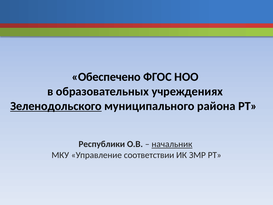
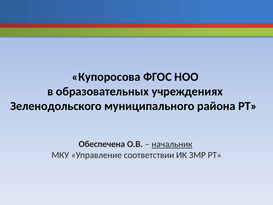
Обеспечено: Обеспечено -> Купоросова (106, 77)
Зеленодольского underline: present -> none (56, 106)
Республики: Республики -> Обеспечена (102, 144)
